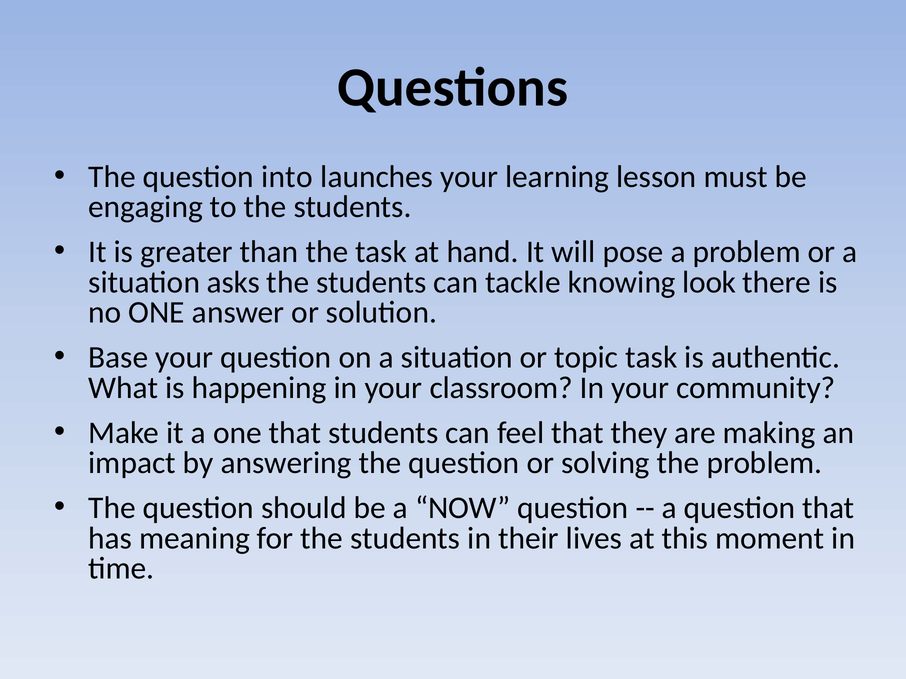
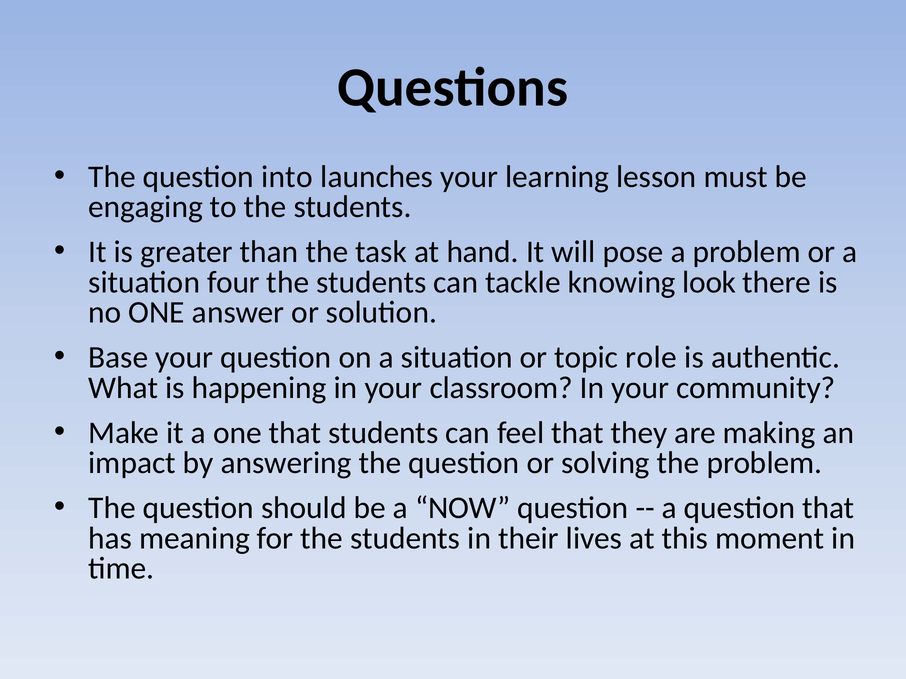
asks: asks -> four (233, 282)
topic task: task -> role (651, 358)
